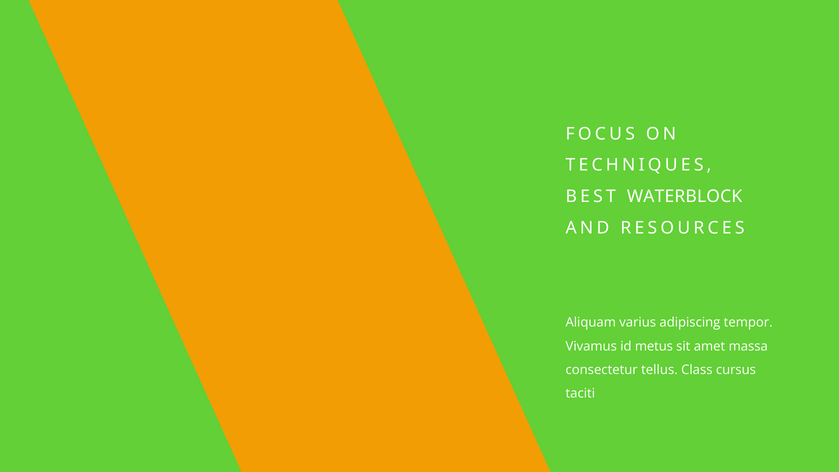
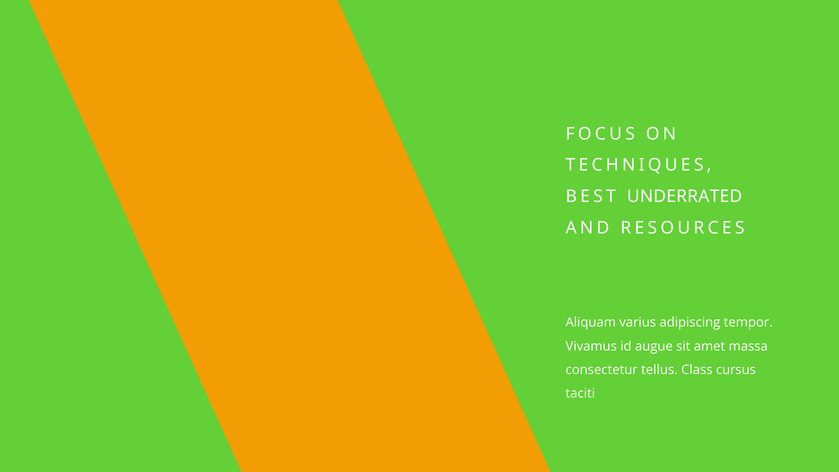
WATERBLOCK: WATERBLOCK -> UNDERRATED (685, 197)
metus: metus -> augue (654, 346)
